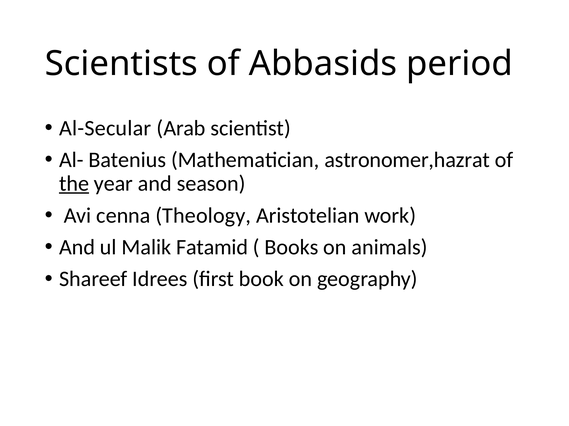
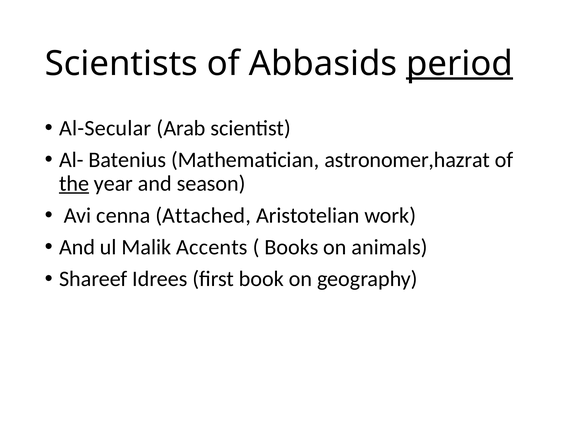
period underline: none -> present (459, 64)
Theology: Theology -> Attached (203, 216)
Fatamid: Fatamid -> Accents (212, 248)
